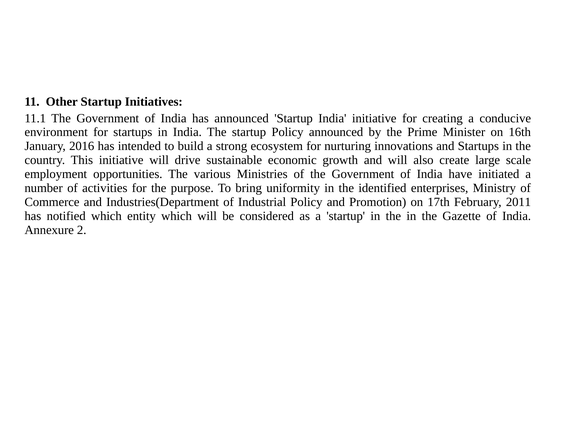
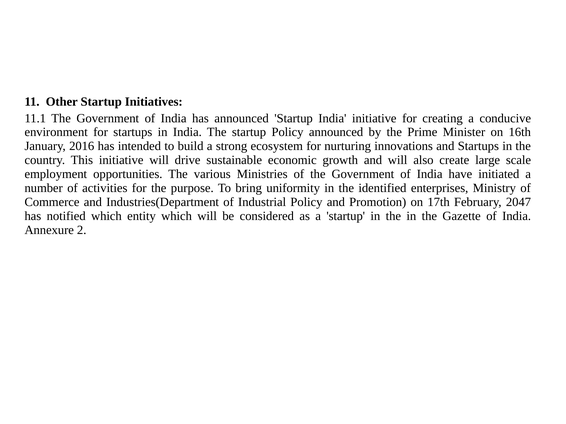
2011: 2011 -> 2047 (518, 202)
